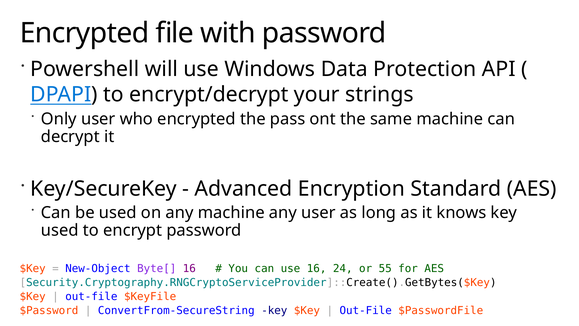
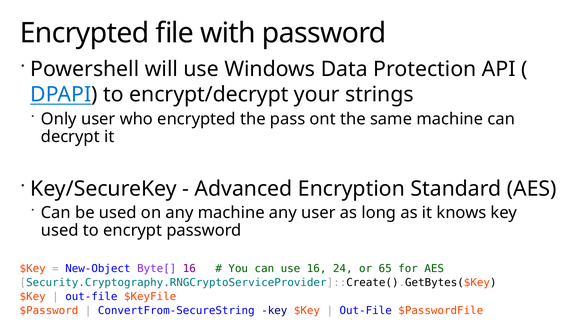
55: 55 -> 65 (385, 268)
